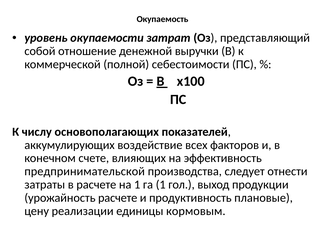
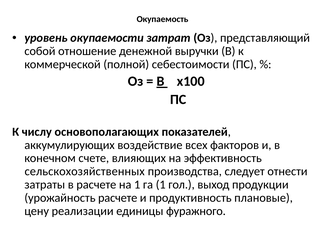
предпринимательской: предпринимательской -> сельскохозяйственных (85, 171)
кормовым: кормовым -> фуражного (196, 211)
